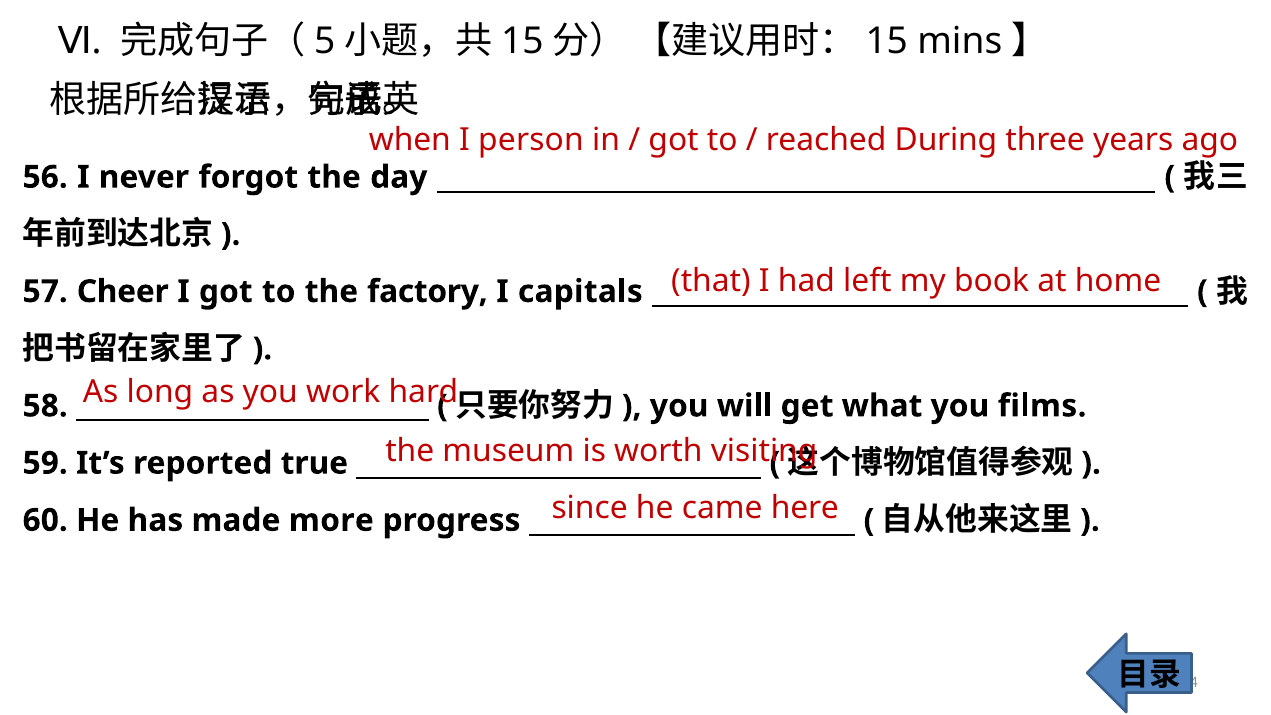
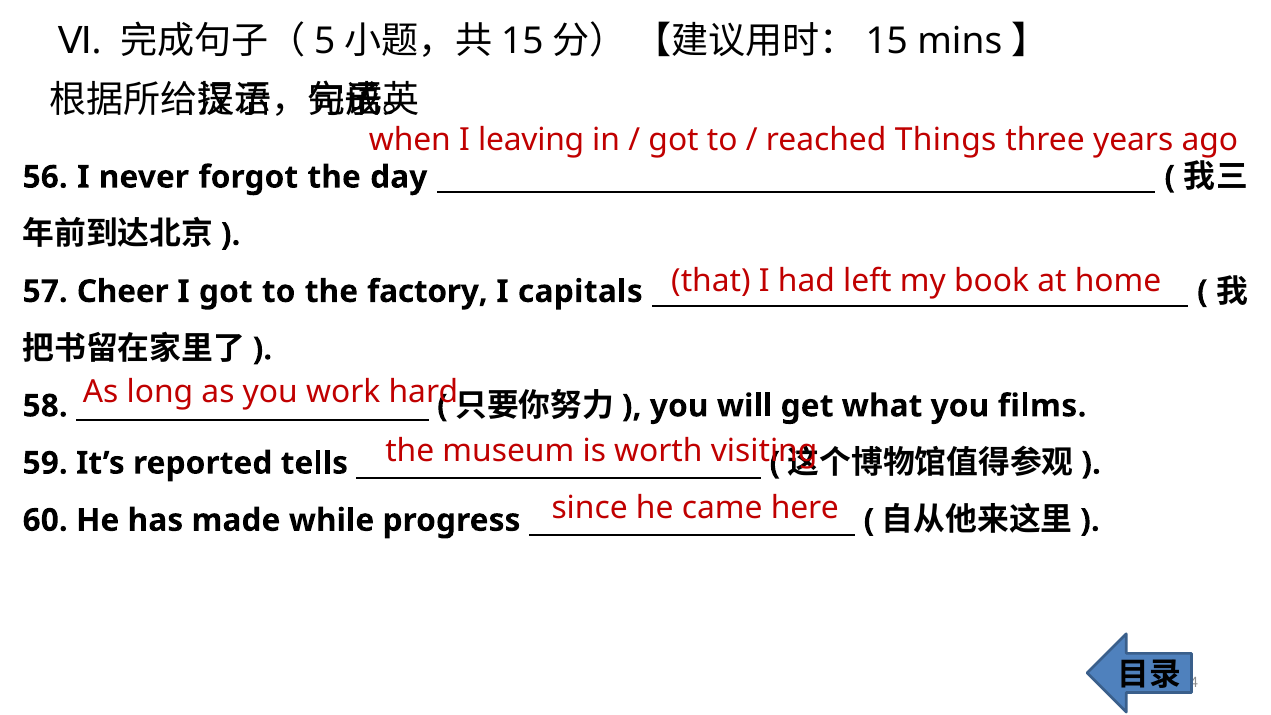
person: person -> leaving (531, 140)
During: During -> Things (946, 140)
true: true -> tells (314, 463)
more: more -> while (332, 520)
